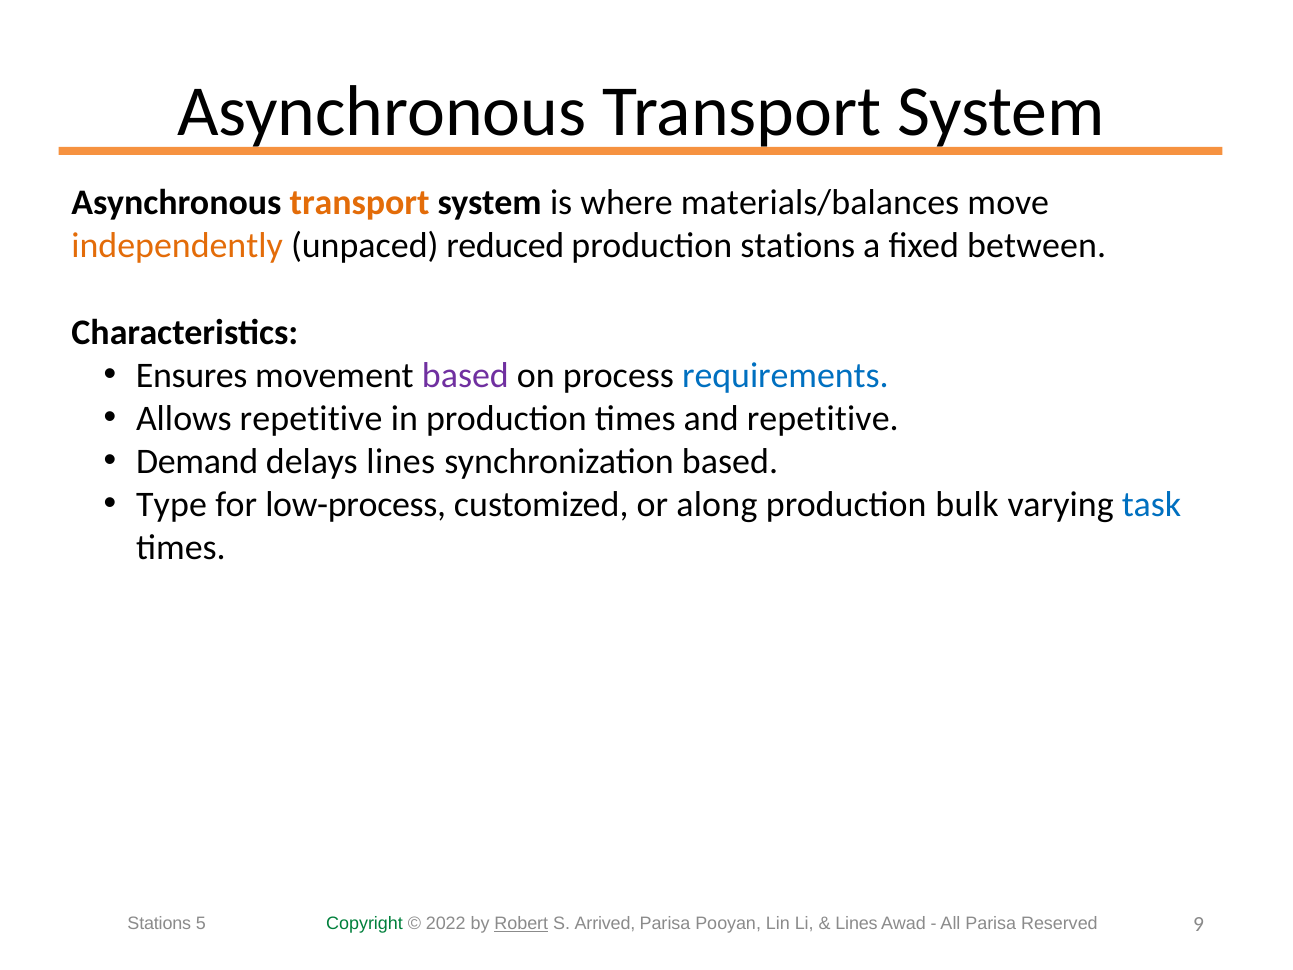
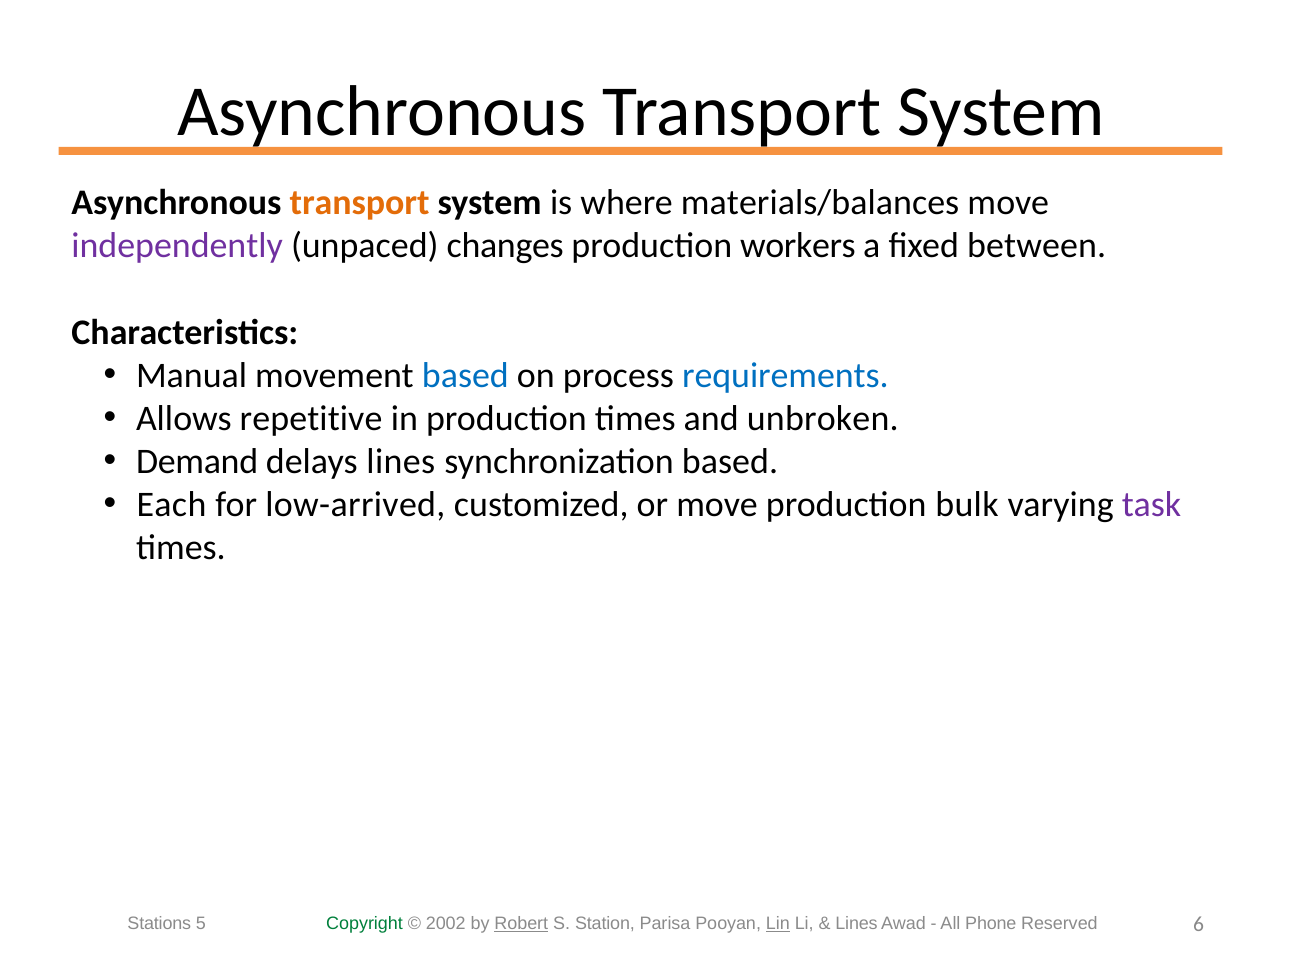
independently colour: orange -> purple (177, 246)
reduced: reduced -> changes (505, 246)
production stations: stations -> workers (798, 246)
Ensures: Ensures -> Manual (192, 375)
based colour: purple -> blue (465, 375)
and repetitive: repetitive -> unbroken (823, 418)
Type: Type -> Each (171, 505)
low-process: low-process -> low-arrived (355, 505)
or along: along -> move (717, 505)
task colour: blue -> purple (1151, 505)
2022: 2022 -> 2002 (446, 924)
Arrived: Arrived -> Station (605, 924)
Lin underline: none -> present (778, 924)
All Parisa: Parisa -> Phone (991, 924)
9: 9 -> 6 (1199, 924)
